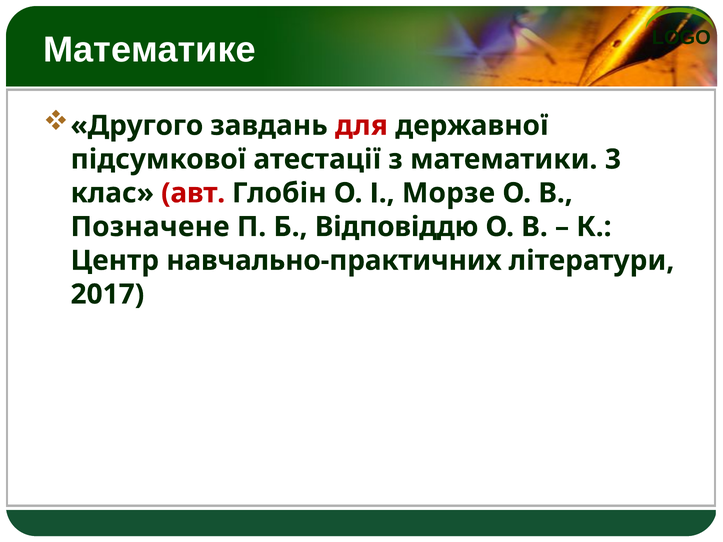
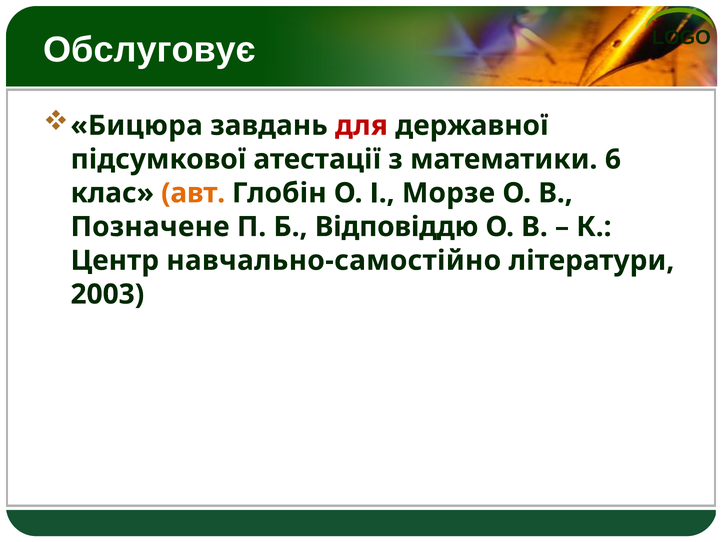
Математике: Математике -> Обслуговує (150, 50)
Другого: Другого -> Бицюра (137, 126)
3: 3 -> 6 (613, 159)
авт colour: red -> orange (193, 193)
навчально-практичних: навчально-практичних -> навчально-самостійно (334, 261)
2017: 2017 -> 2003 (107, 294)
